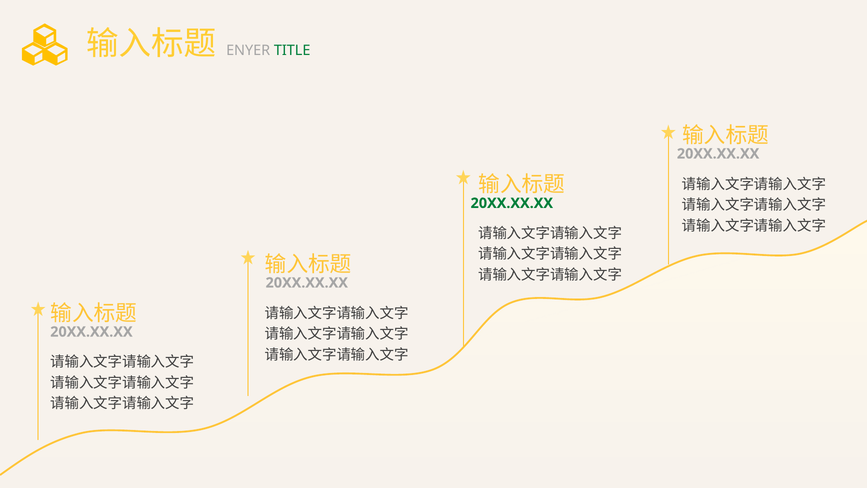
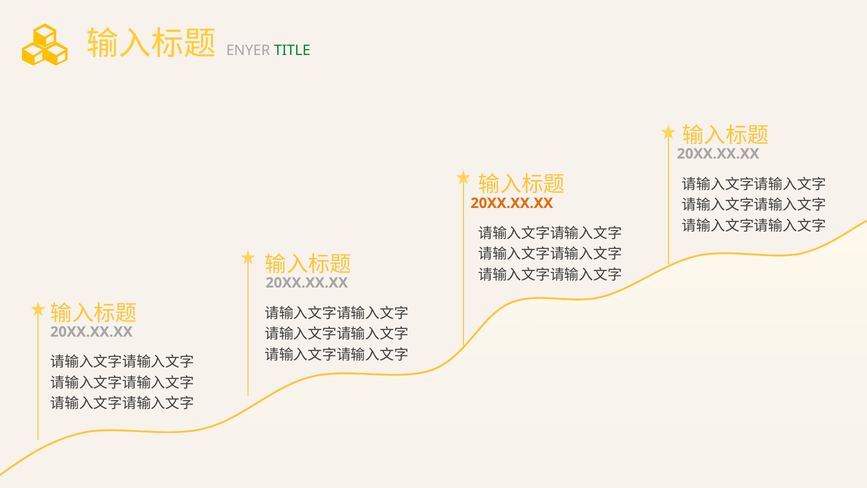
20XX.XX.XX colour: green -> orange (512, 203)
